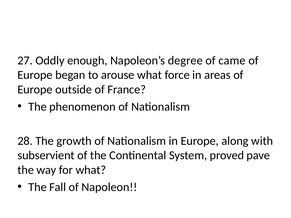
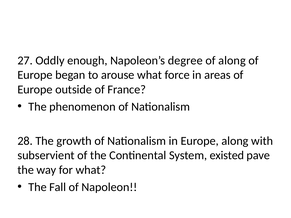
of came: came -> along (232, 61)
proved: proved -> existed (227, 156)
